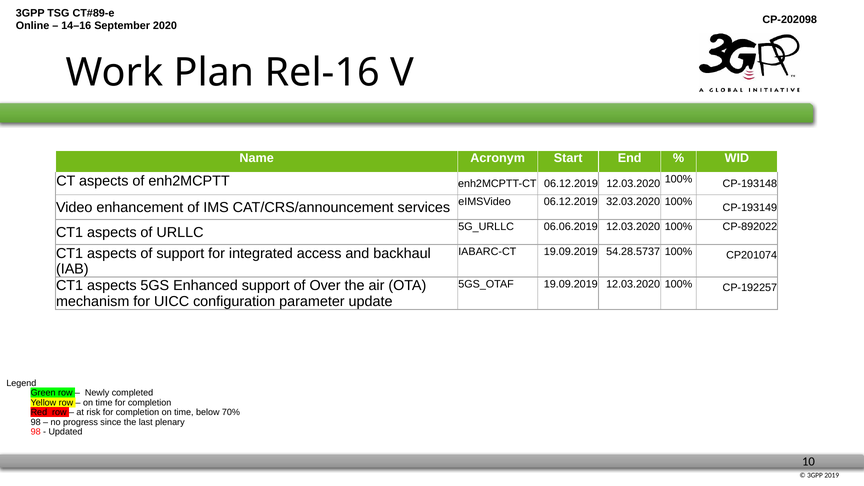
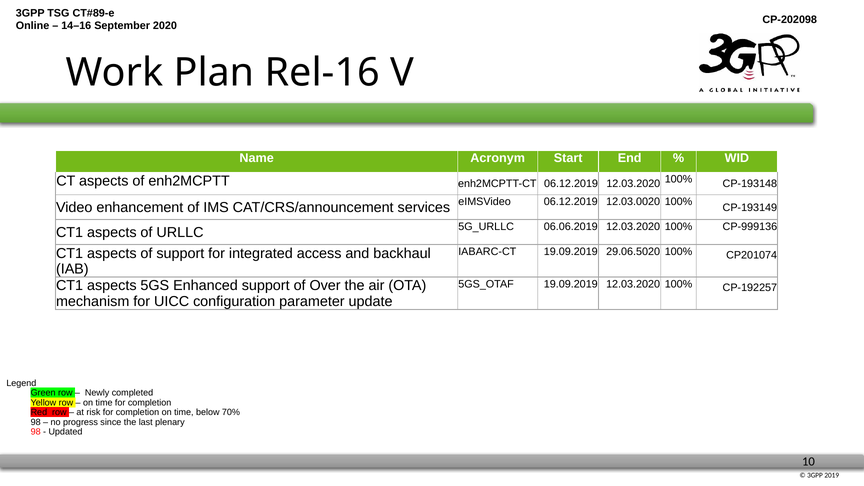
32.03.2020: 32.03.2020 -> 12.03.0020 (633, 202)
CP-892022: CP-892022 -> CP-999136 (750, 227)
54.28.5737: 54.28.5737 -> 29.06.5020 (633, 252)
